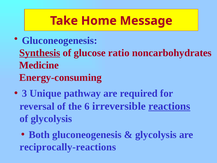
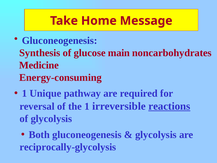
Synthesis underline: present -> none (40, 53)
ratio: ratio -> main (119, 53)
3: 3 -> 1 (24, 93)
the 6: 6 -> 1 (87, 106)
reciprocally-reactions: reciprocally-reactions -> reciprocally-glycolysis (68, 147)
